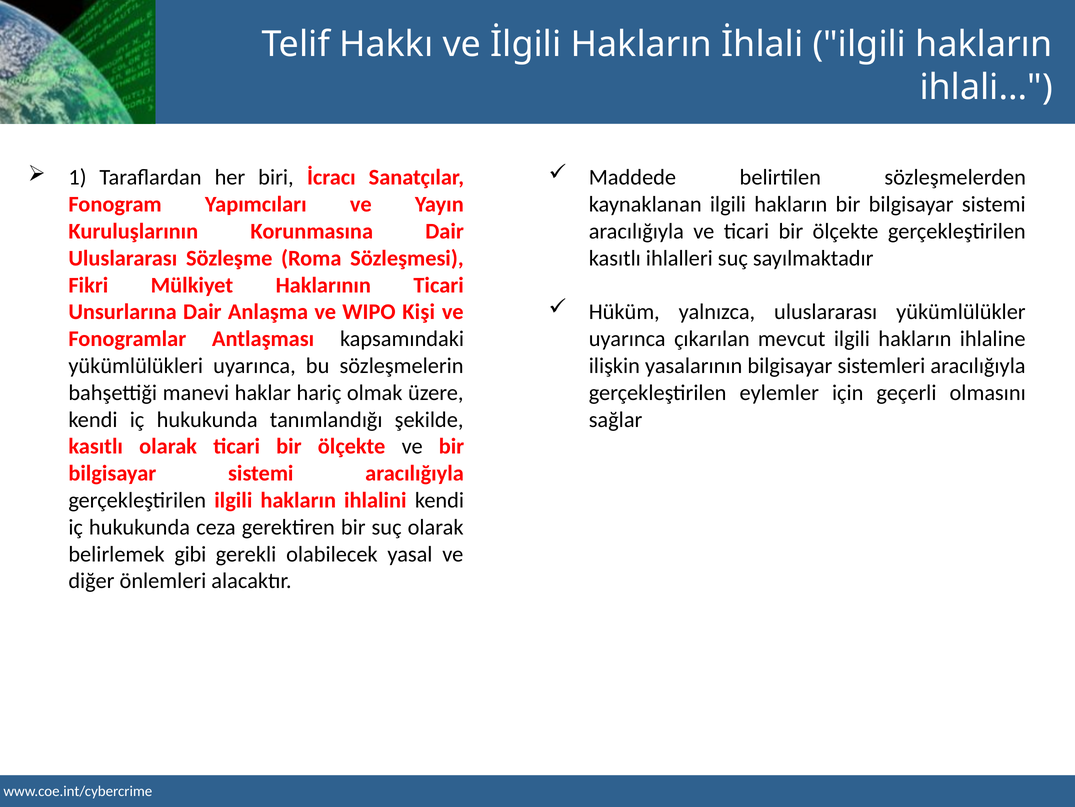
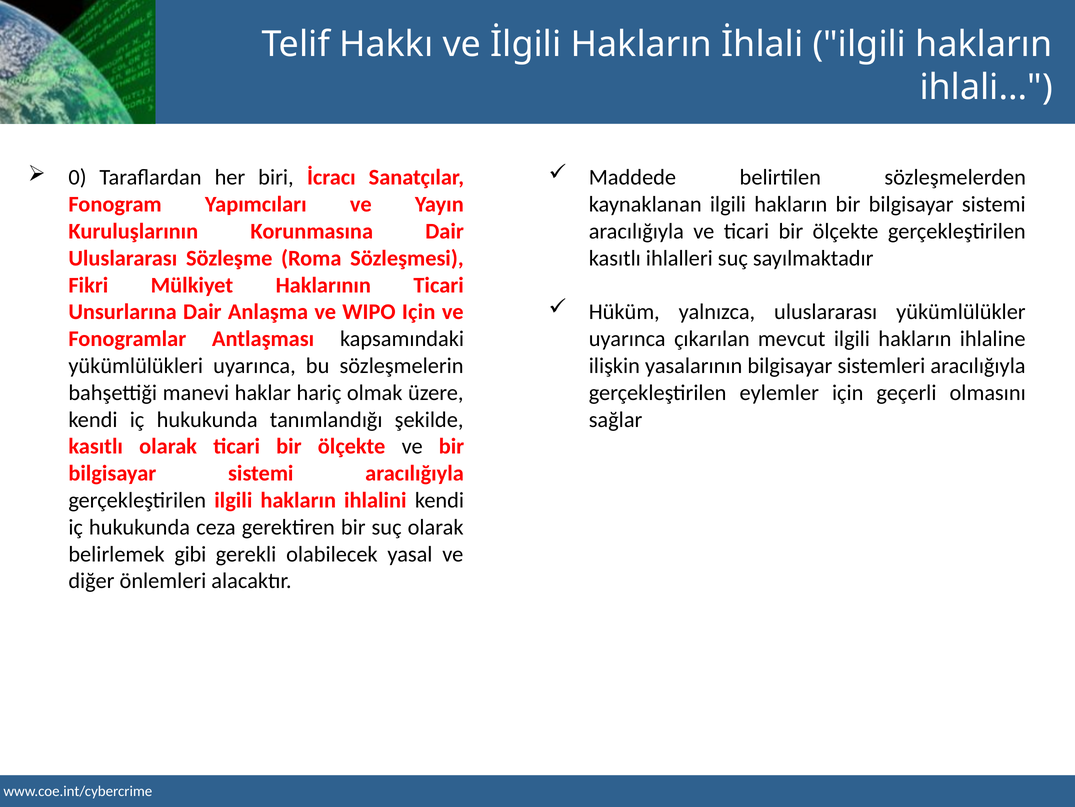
1: 1 -> 0 (77, 177)
WIPO Kişi: Kişi -> Için (419, 312)
